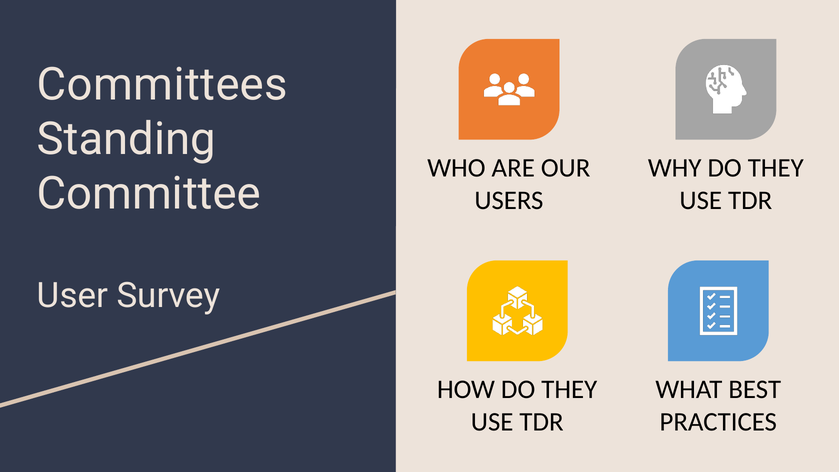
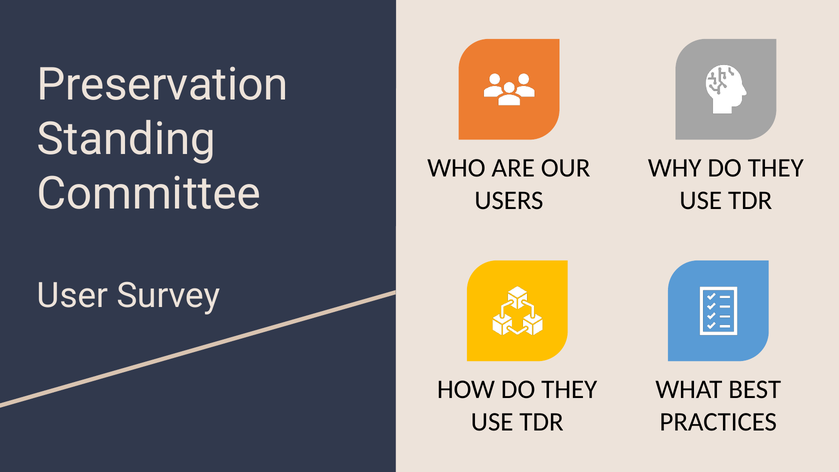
Committees: Committees -> Preservation (163, 85)
